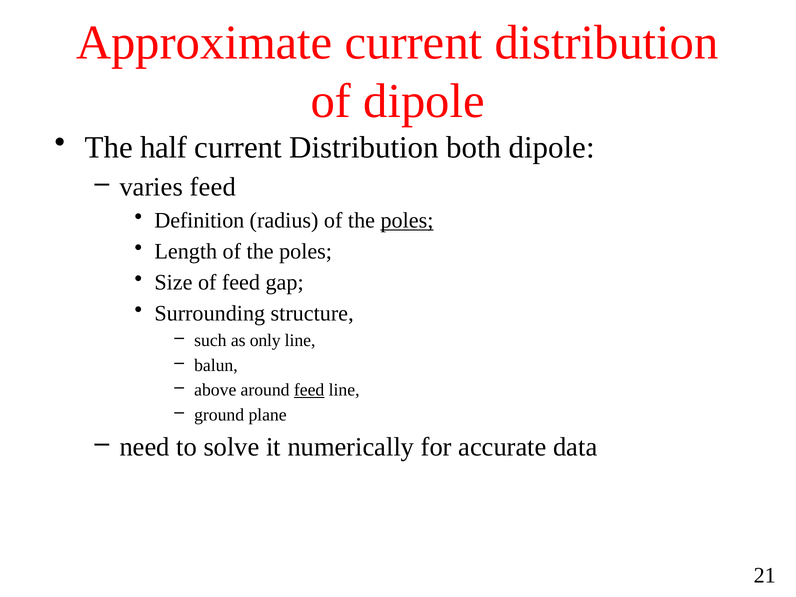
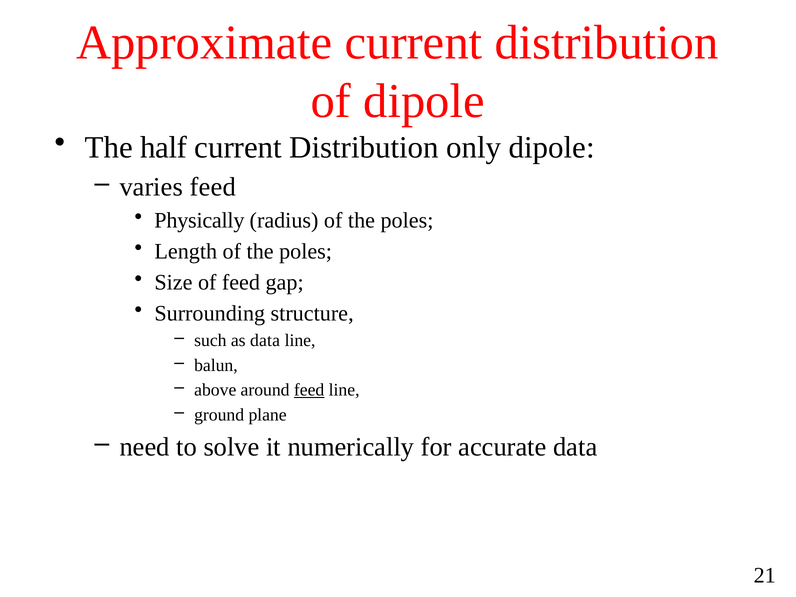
both: both -> only (474, 148)
Definition: Definition -> Physically (199, 220)
poles underline: present -> none (407, 220)
as only: only -> data (265, 340)
